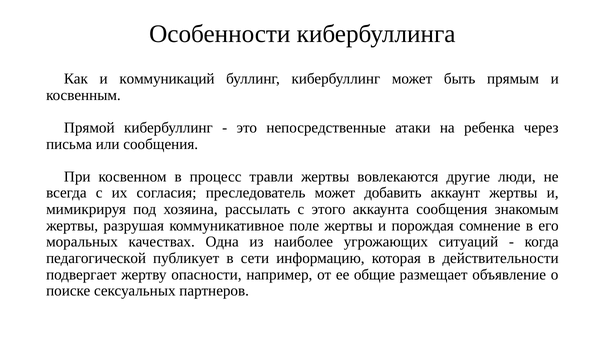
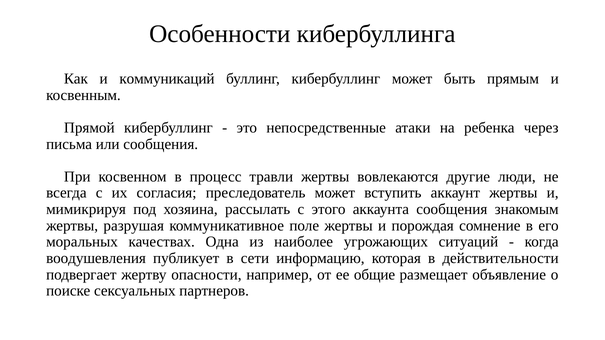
добавить: добавить -> вступить (393, 193)
педагогической: педагогической -> воодушевления (96, 258)
